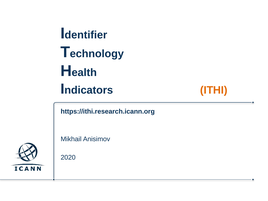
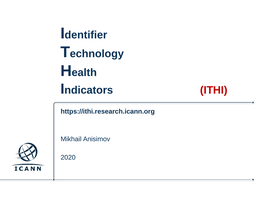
ITHI colour: orange -> red (214, 90)
